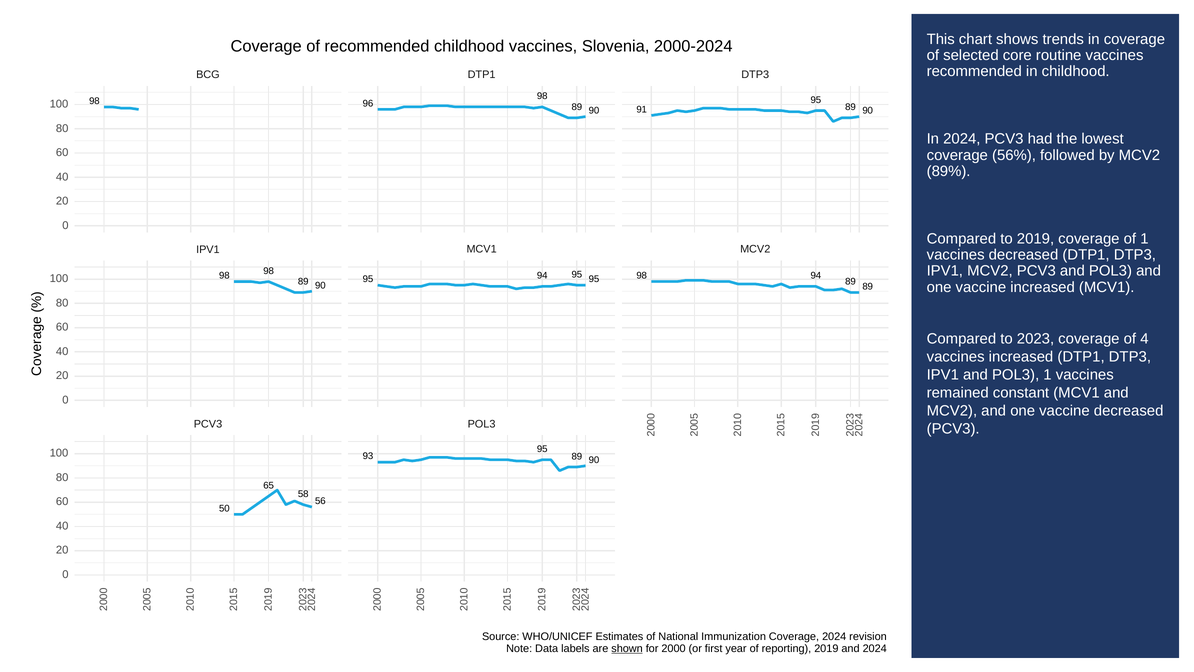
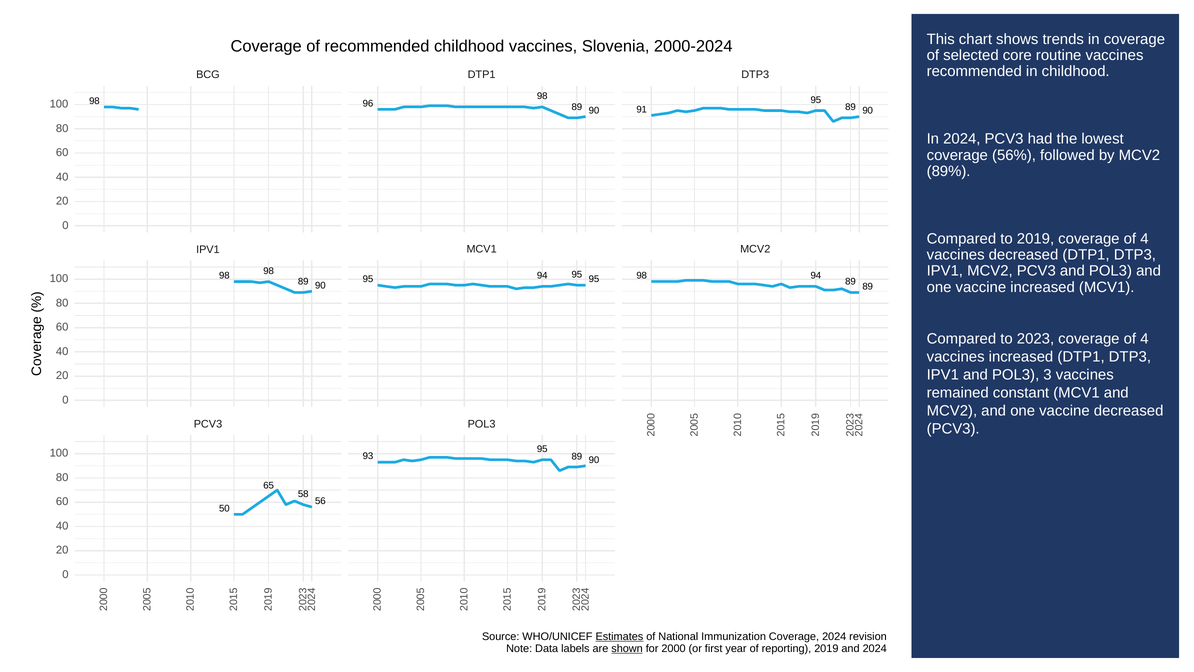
2019 coverage of 1: 1 -> 4 (1144, 239)
POL3 1: 1 -> 3 (1047, 375)
Estimates underline: none -> present (619, 636)
